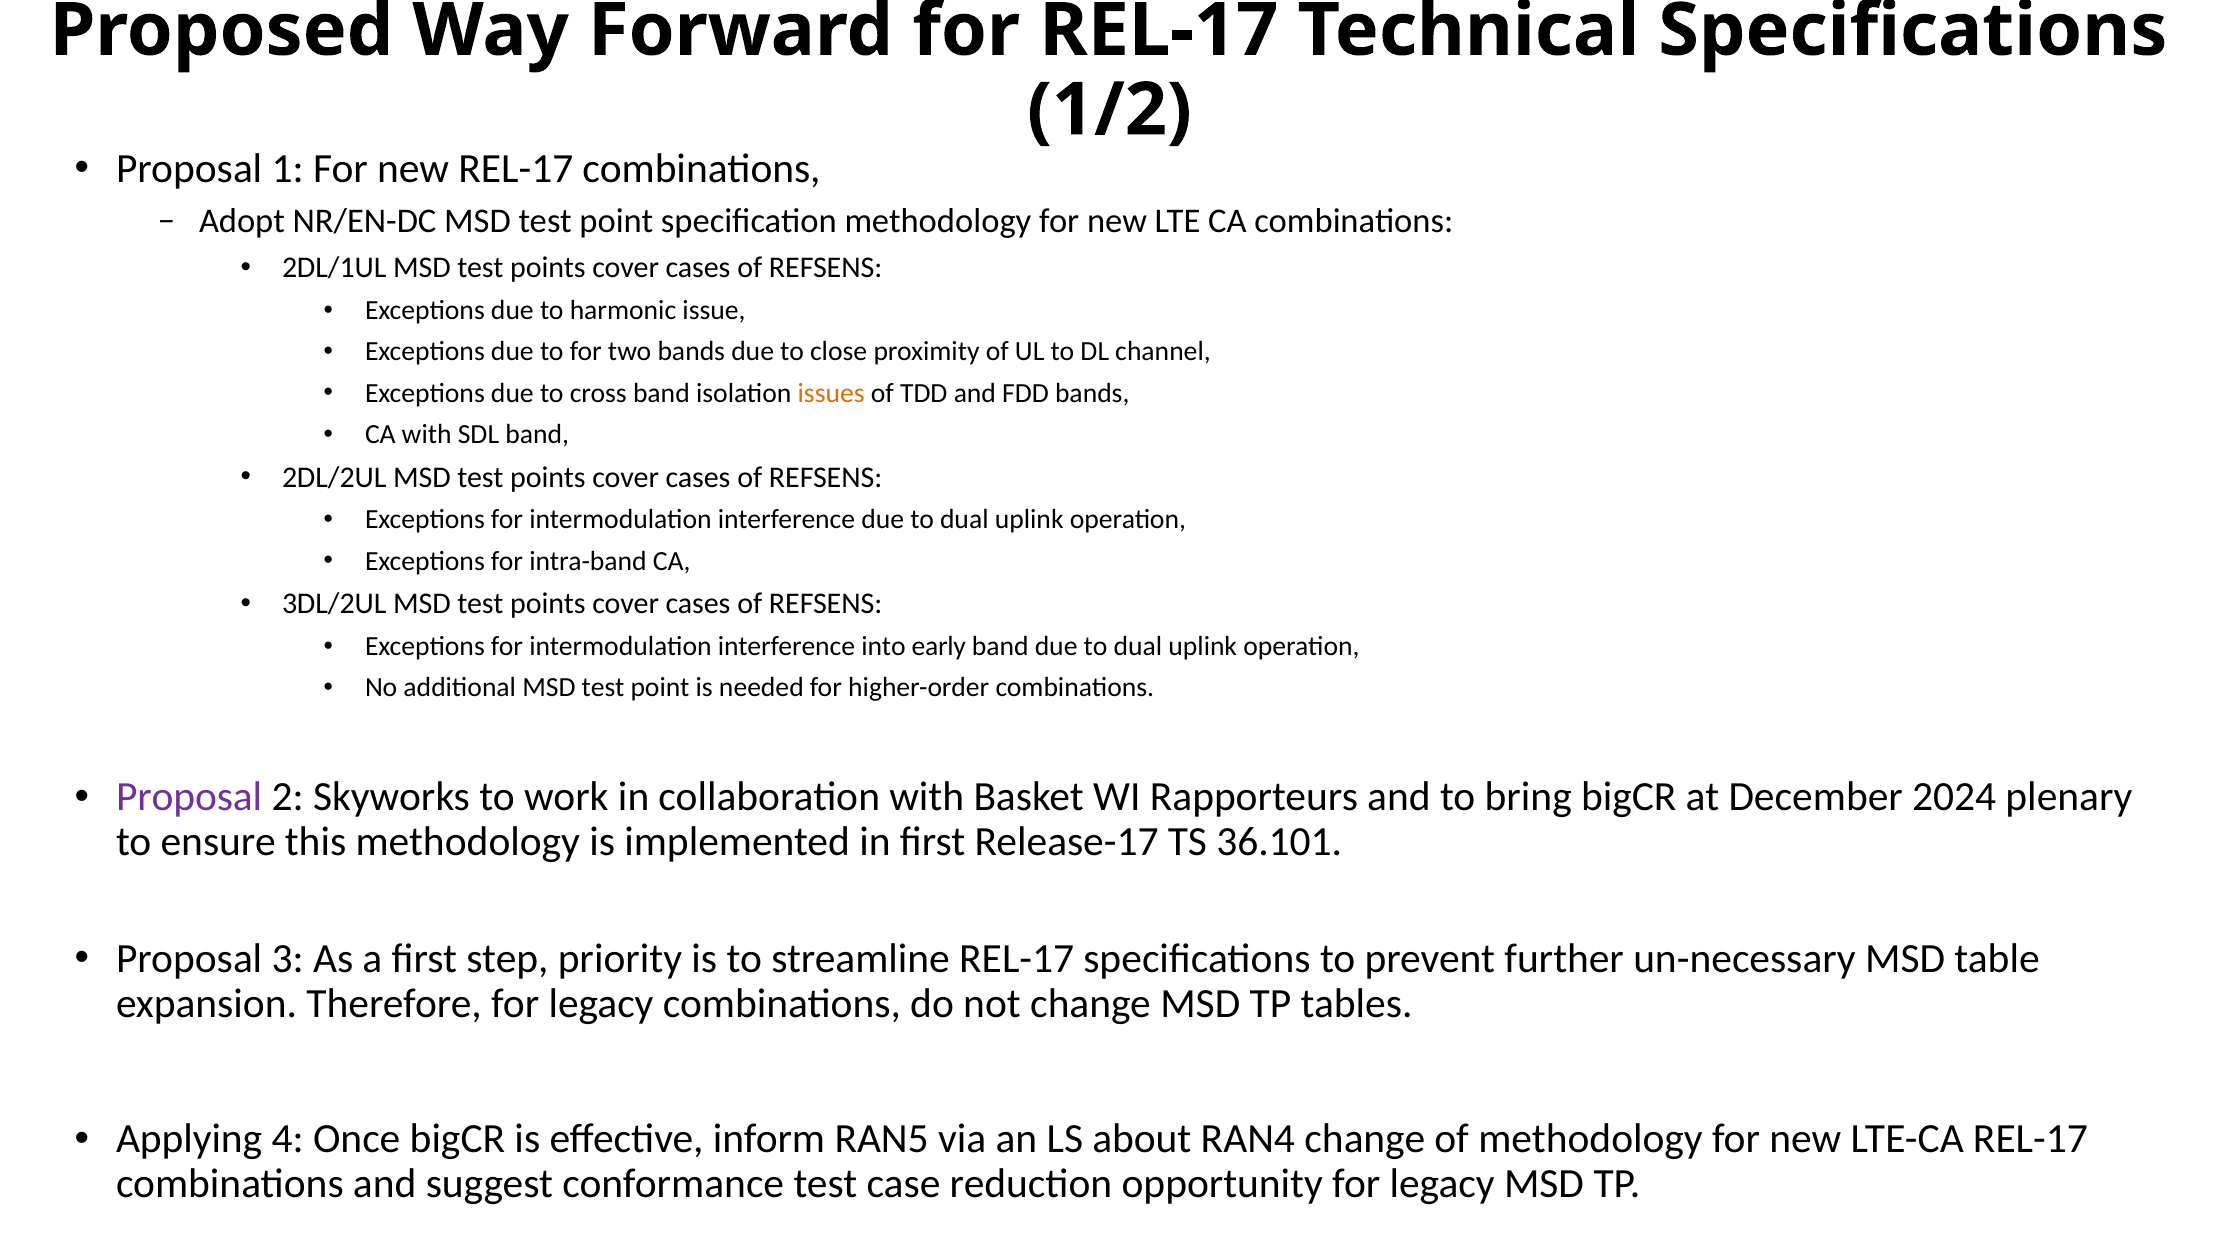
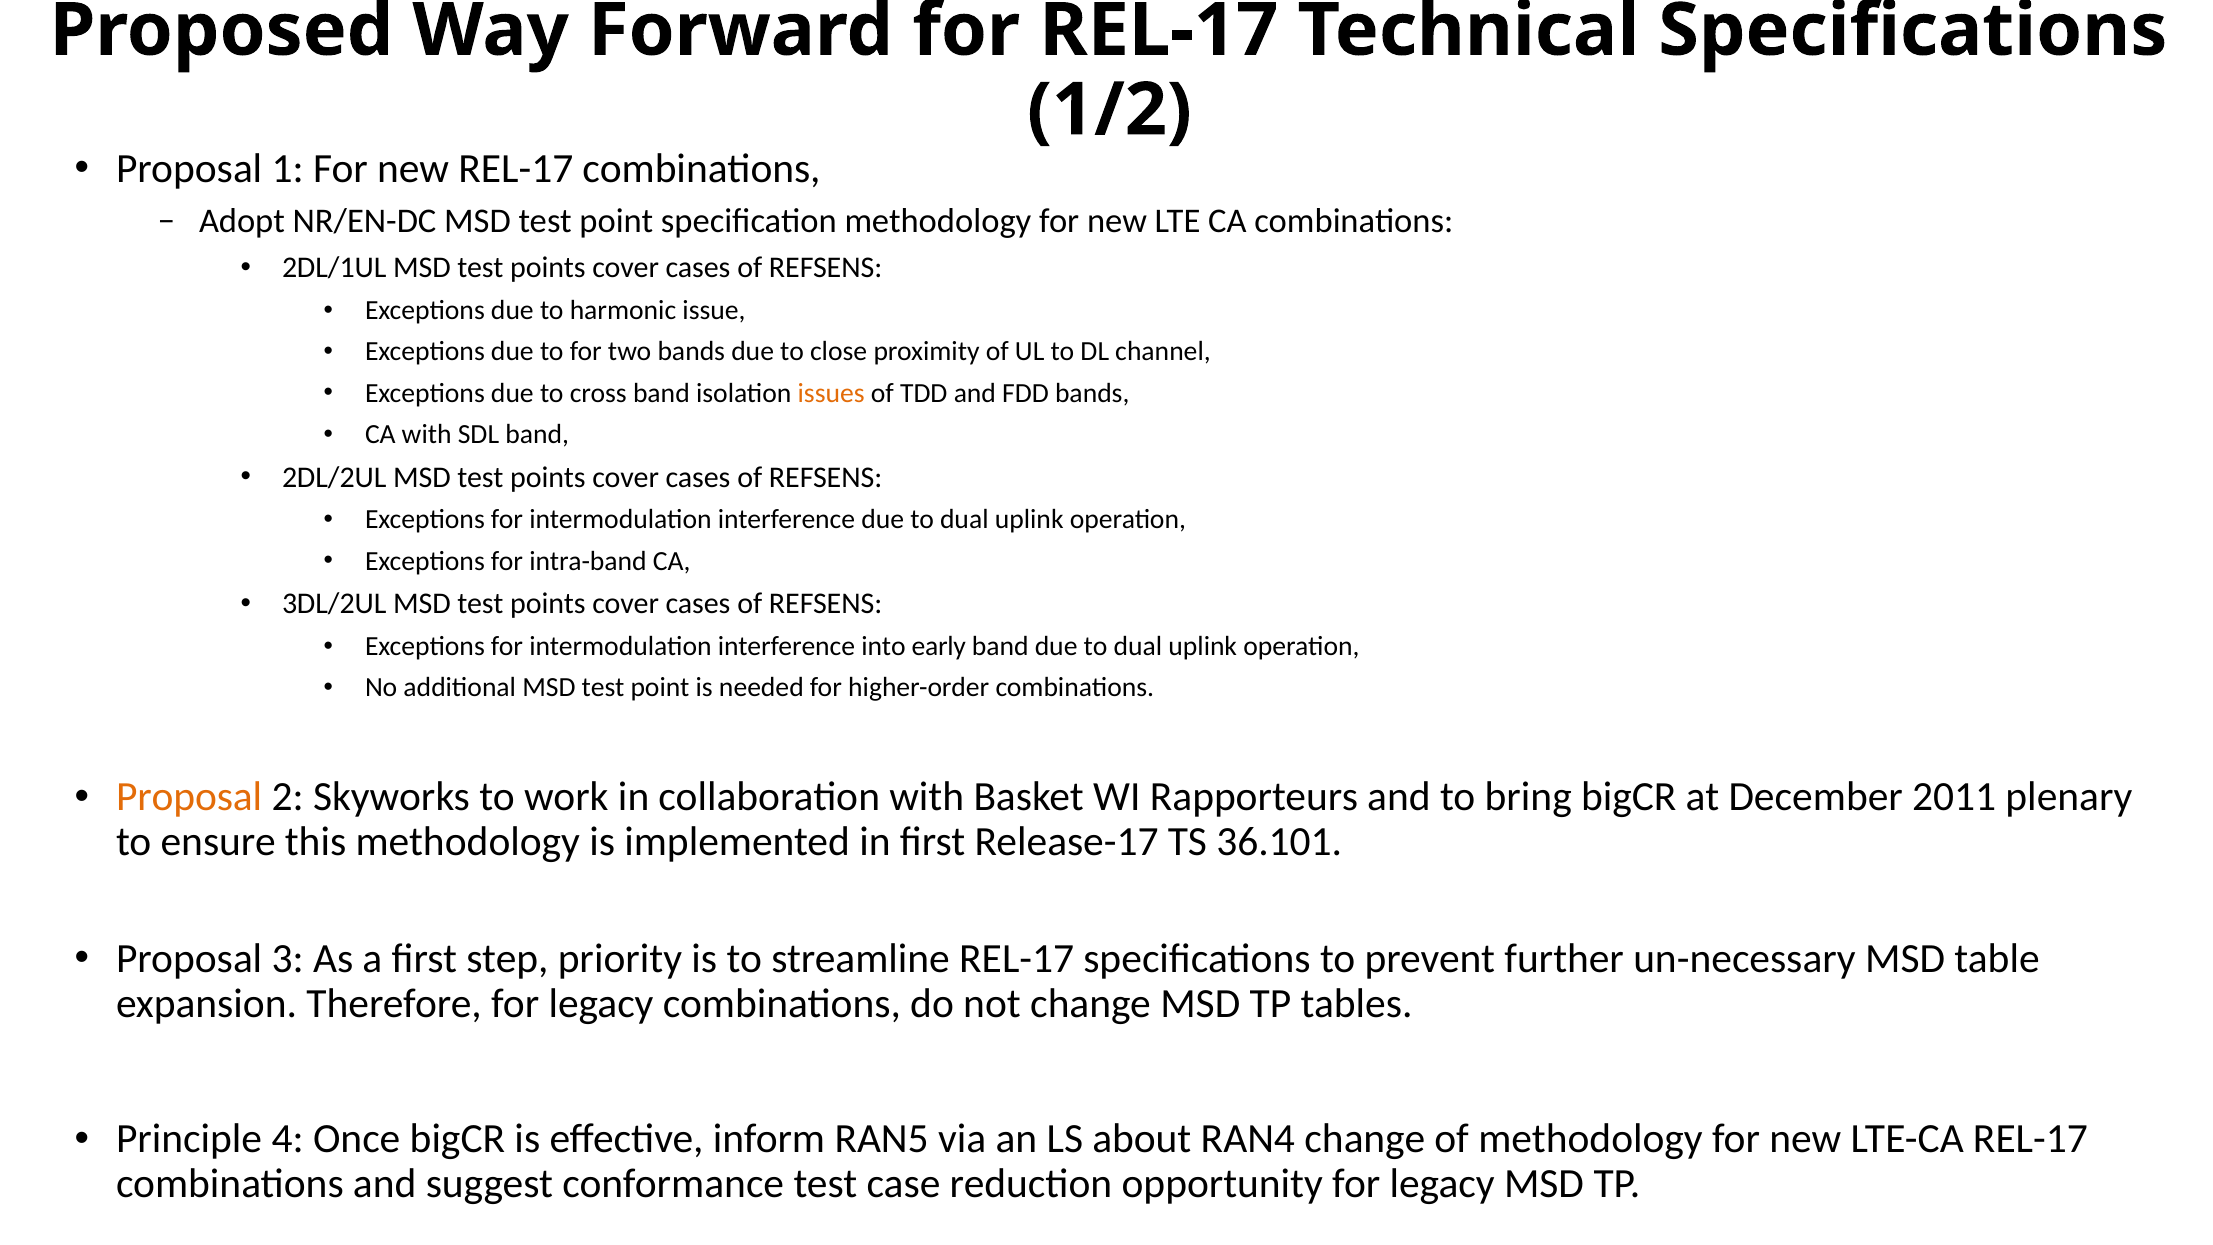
Proposal colour: purple -> orange (189, 797)
2024: 2024 -> 2011 (1954, 797)
Applying: Applying -> Principle (189, 1139)
